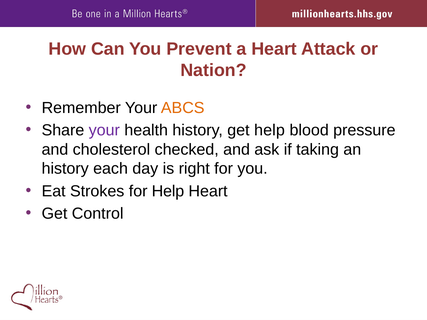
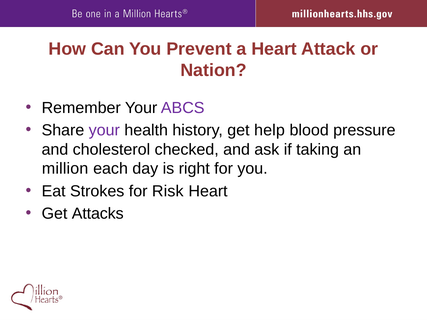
ABCS colour: orange -> purple (183, 108)
history: history -> million (65, 169)
for Help: Help -> Risk (168, 191)
Control: Control -> Attacks (98, 214)
